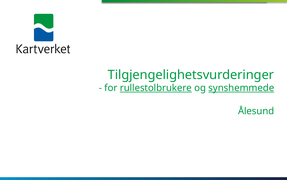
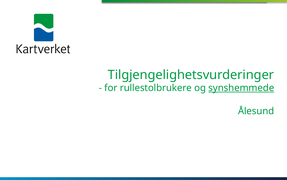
rullestolbrukere underline: present -> none (156, 88)
